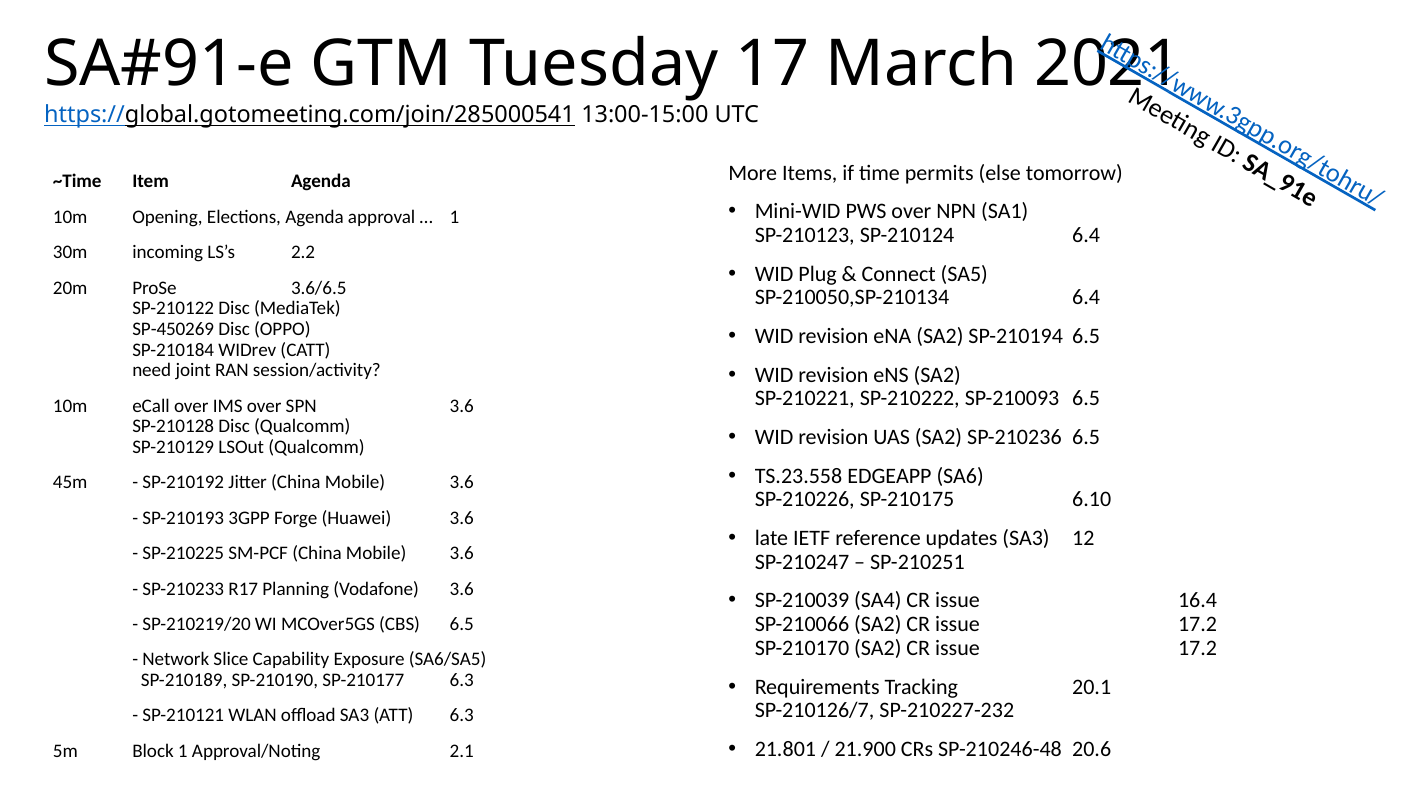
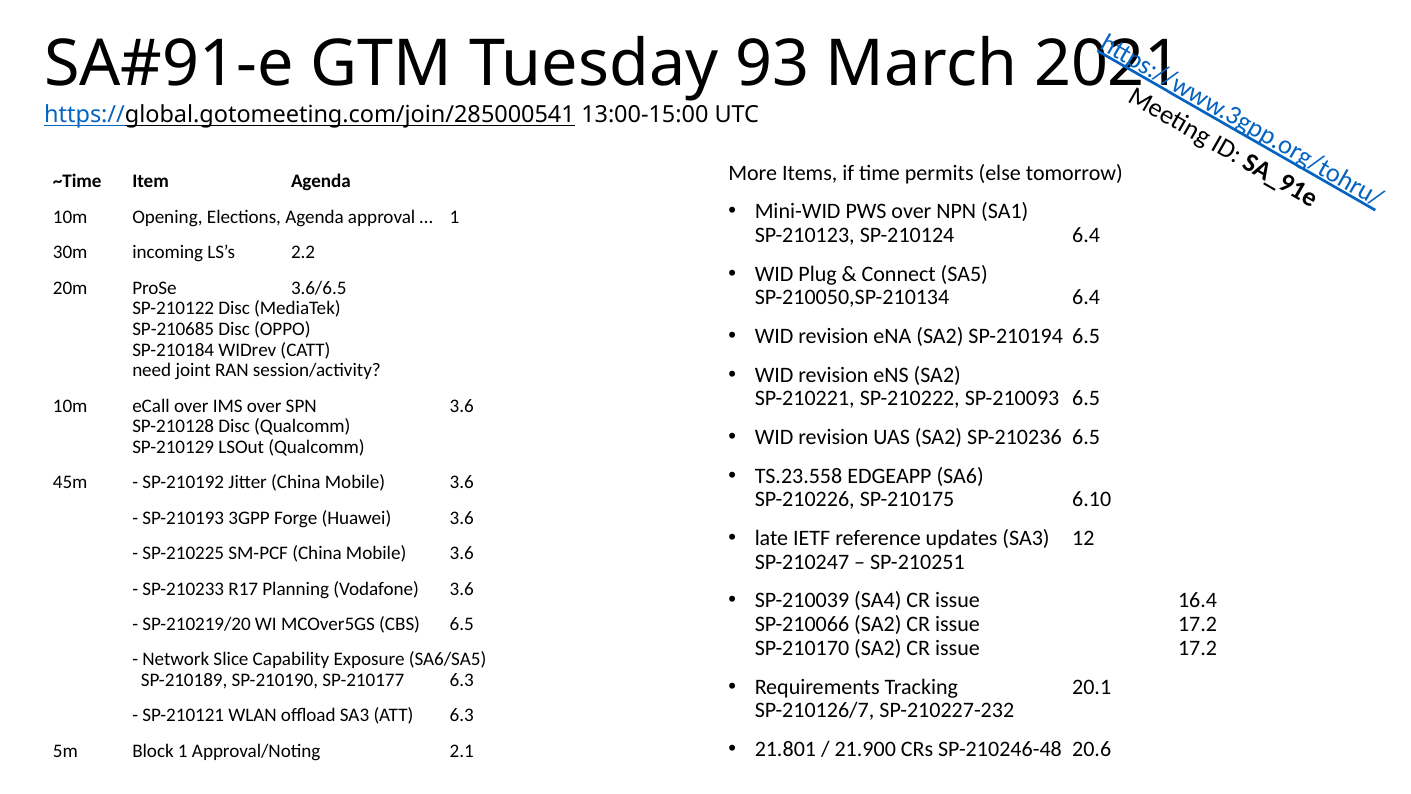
17: 17 -> 93 (772, 64)
SP-450269: SP-450269 -> SP-210685 (173, 329)
